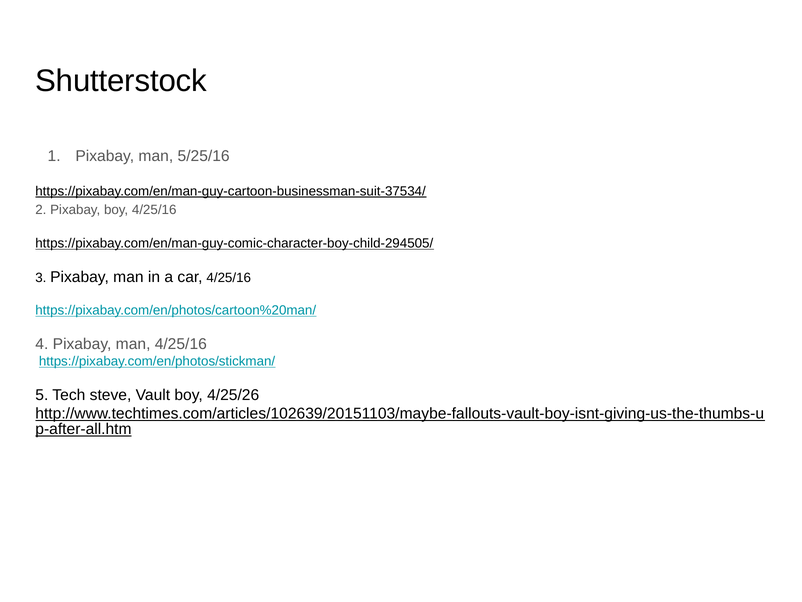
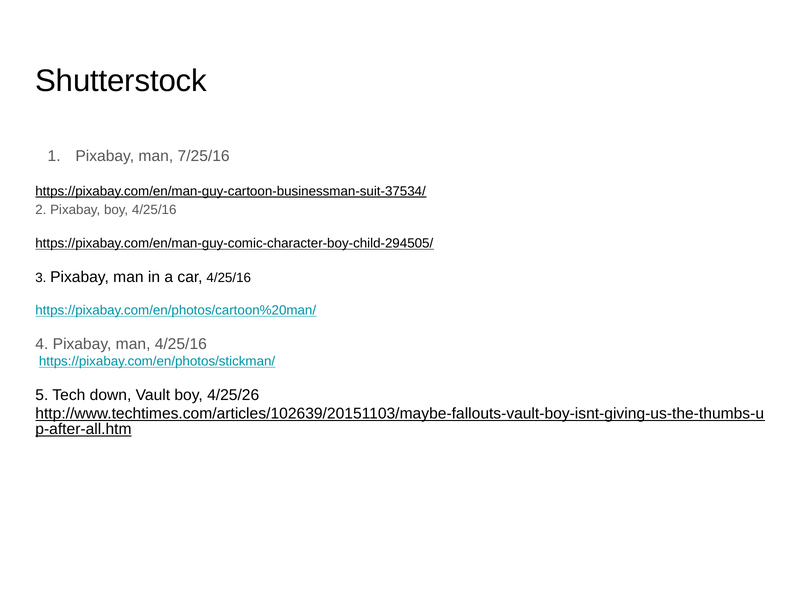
5/25/16: 5/25/16 -> 7/25/16 (204, 156)
steve: steve -> down (111, 395)
